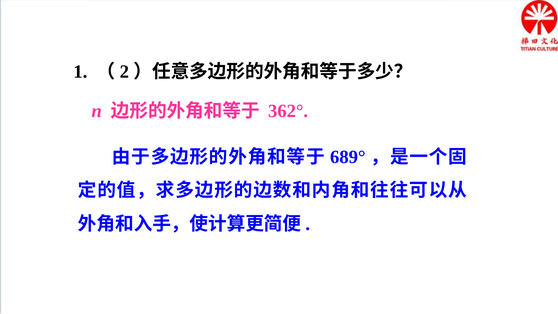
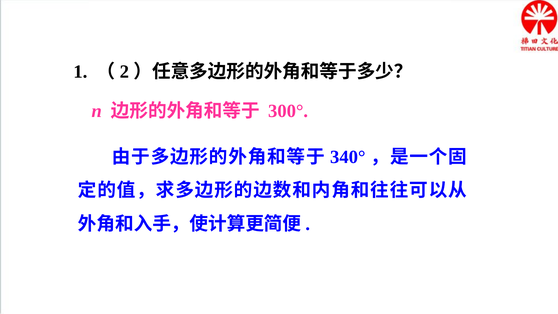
362°: 362° -> 300° (288, 111)
689°: 689° -> 340° (348, 157)
